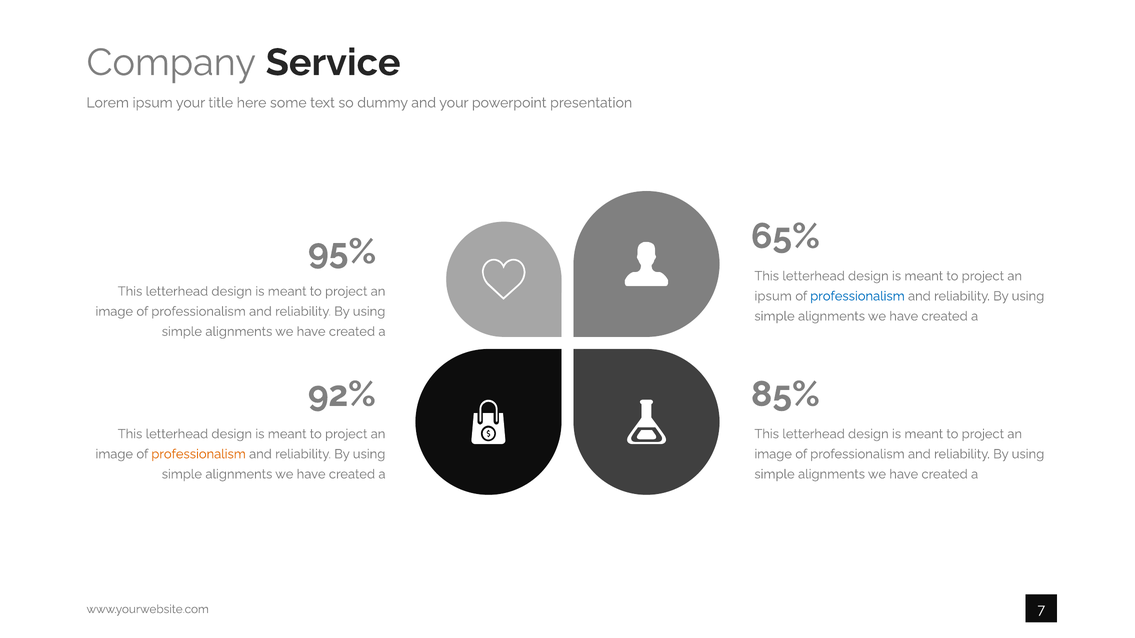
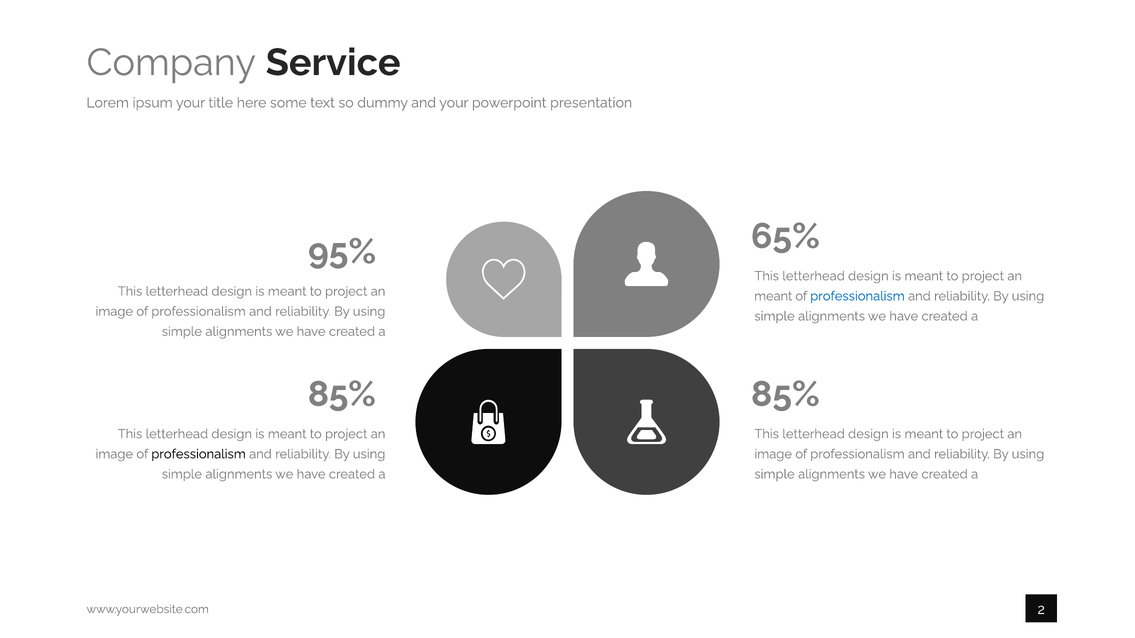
ipsum: ipsum -> meant (773, 296)
92%: 92% -> 85% (342, 394)
professionalism colour: orange -> black (199, 454)
7: 7 -> 2 (1041, 610)
